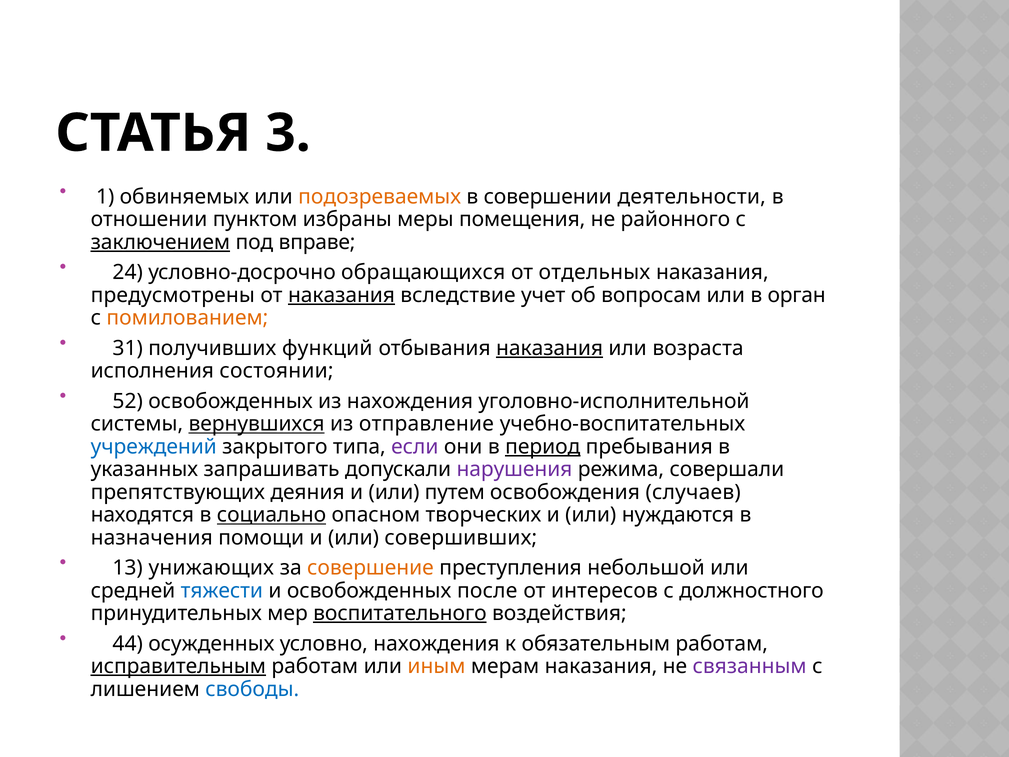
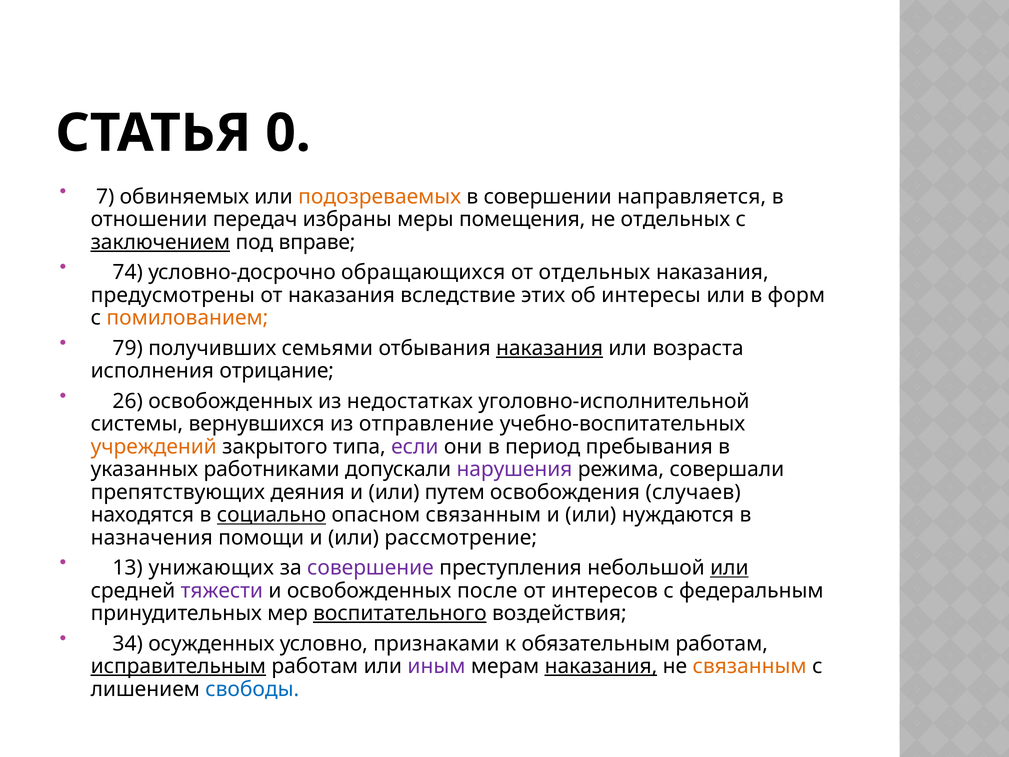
3: 3 -> 0 (288, 133)
1: 1 -> 7 (105, 197)
деятельности: деятельности -> направляется (692, 197)
пунктом: пунктом -> передач (255, 219)
не районного: районного -> отдельных (675, 219)
24: 24 -> 74 (128, 272)
наказания underline: present -> none (341, 295)
учет: учет -> этих (543, 295)
вопросам: вопросам -> интересы (651, 295)
орган: орган -> форм (796, 295)
31: 31 -> 79 (128, 348)
функций: функций -> семьями (327, 348)
состоянии: состоянии -> отрицание (277, 371)
52: 52 -> 26 (128, 401)
из нахождения: нахождения -> недостатках (410, 401)
вернувшихся underline: present -> none (257, 424)
учреждений colour: blue -> orange (154, 447)
период underline: present -> none (543, 447)
запрашивать: запрашивать -> работниками (272, 469)
опасном творческих: творческих -> связанным (483, 515)
совершивших: совершивших -> рассмотрение (461, 537)
совершение colour: orange -> purple (370, 568)
или underline: none -> present (729, 568)
тяжести colour: blue -> purple (222, 590)
должностного: должностного -> федеральным (751, 590)
44: 44 -> 34 (128, 643)
условно нахождения: нахождения -> признаками (436, 643)
иным colour: orange -> purple (436, 666)
наказания underline: none -> present (601, 666)
связанным colour: purple -> orange (750, 666)
